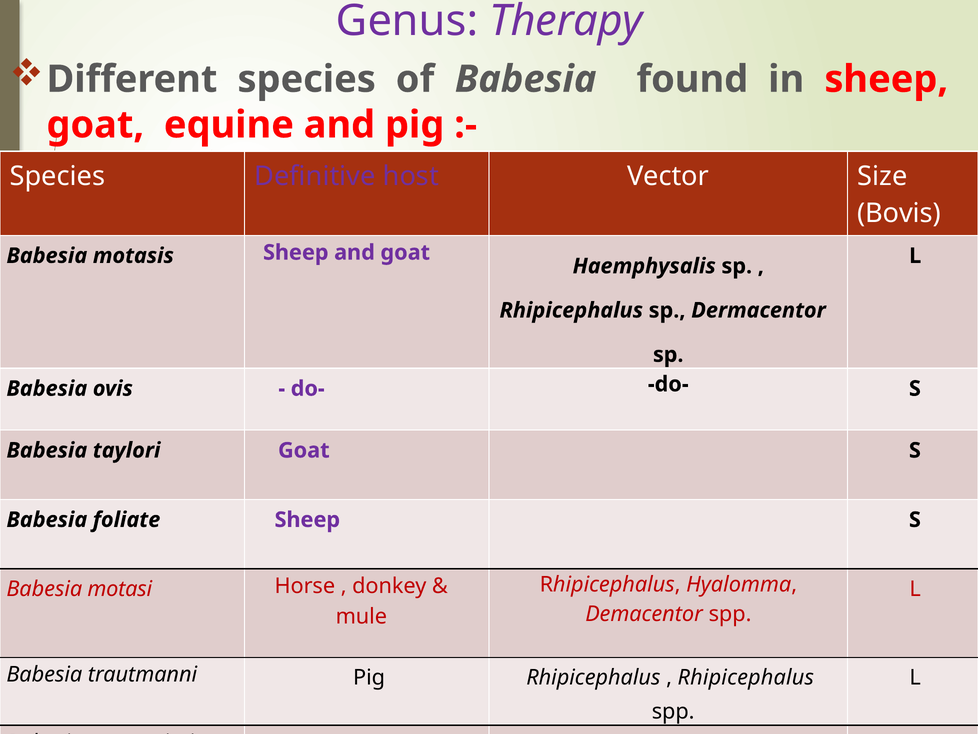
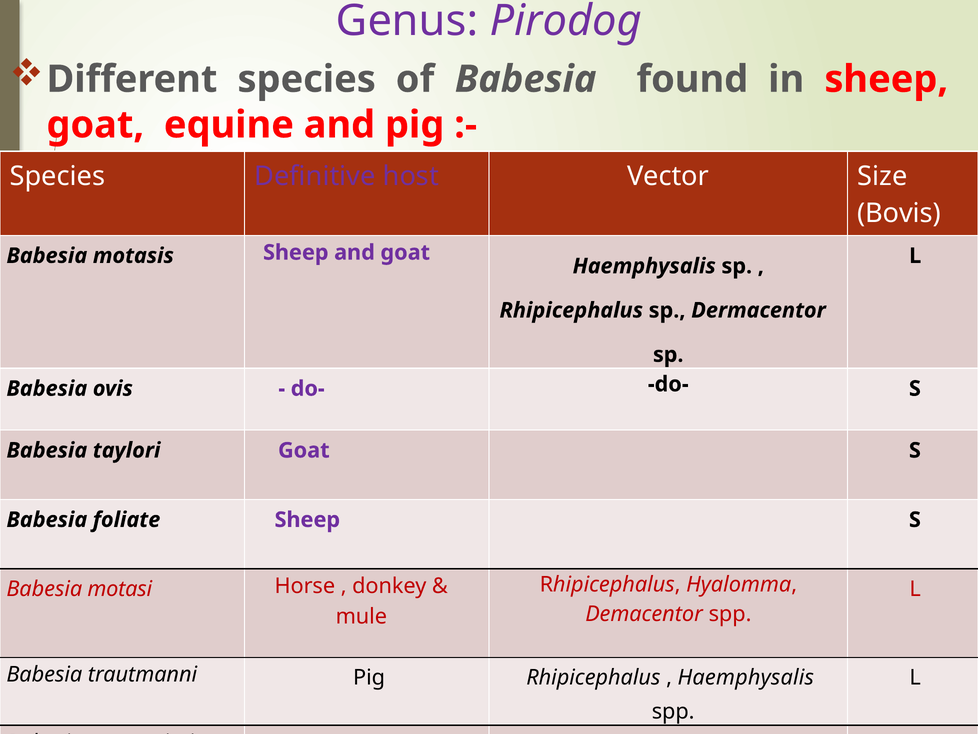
Therapy: Therapy -> Pirodog (566, 21)
Rhipicephalus: Rhipicephalus -> Haemphysalis (746, 677)
